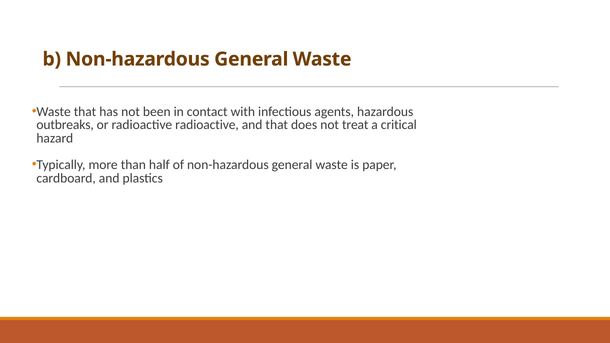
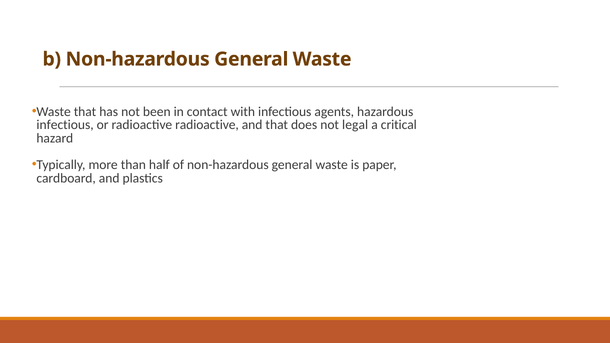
outbreaks: outbreaks -> infectious (65, 125)
treat: treat -> legal (355, 125)
